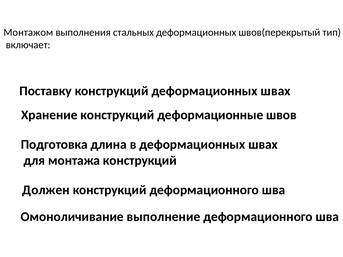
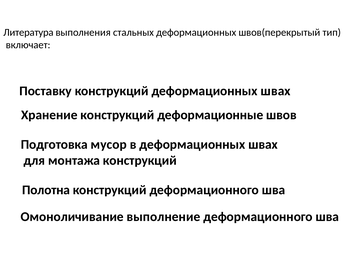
Монтажом: Монтажом -> Литература (28, 32)
длина: длина -> мусор (109, 145)
Должен: Должен -> Полотна (46, 190)
